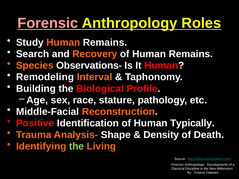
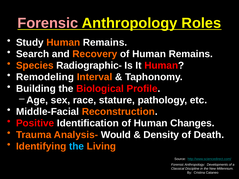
Observations-: Observations- -> Radiographic- (89, 66)
Typically: Typically -> Changes (192, 123)
Shape: Shape -> Would (116, 135)
the colour: light green -> light blue (77, 146)
